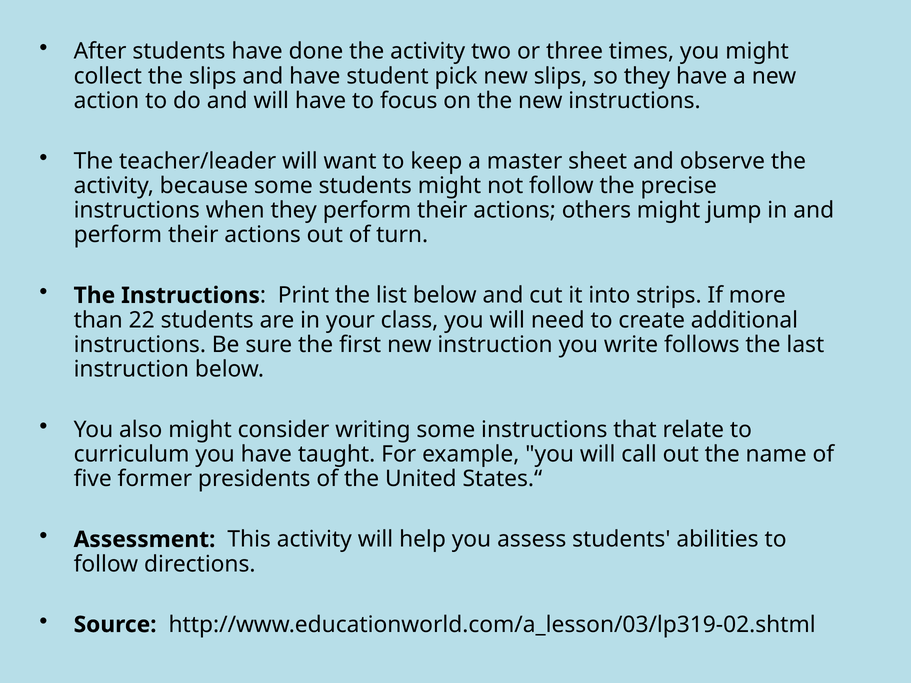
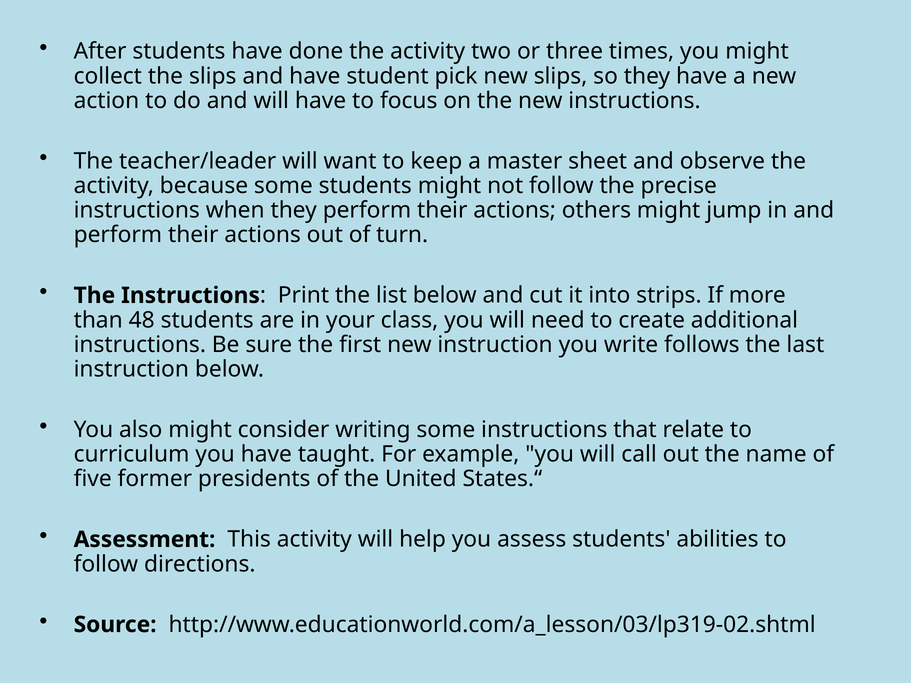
22: 22 -> 48 (142, 320)
